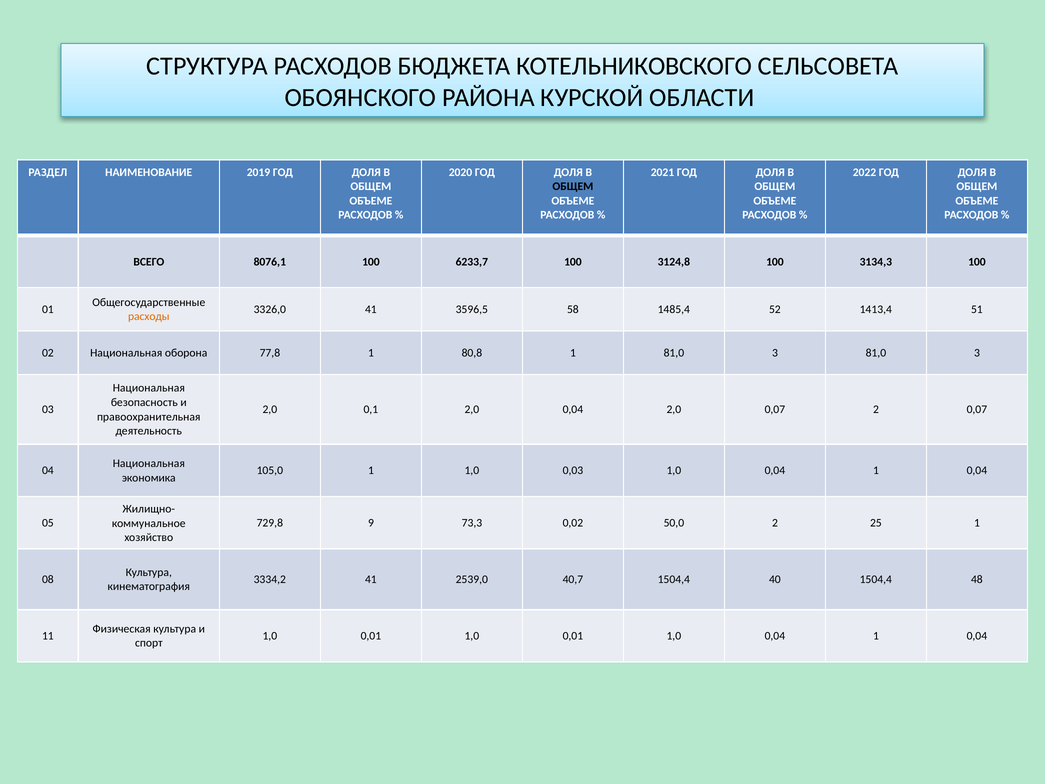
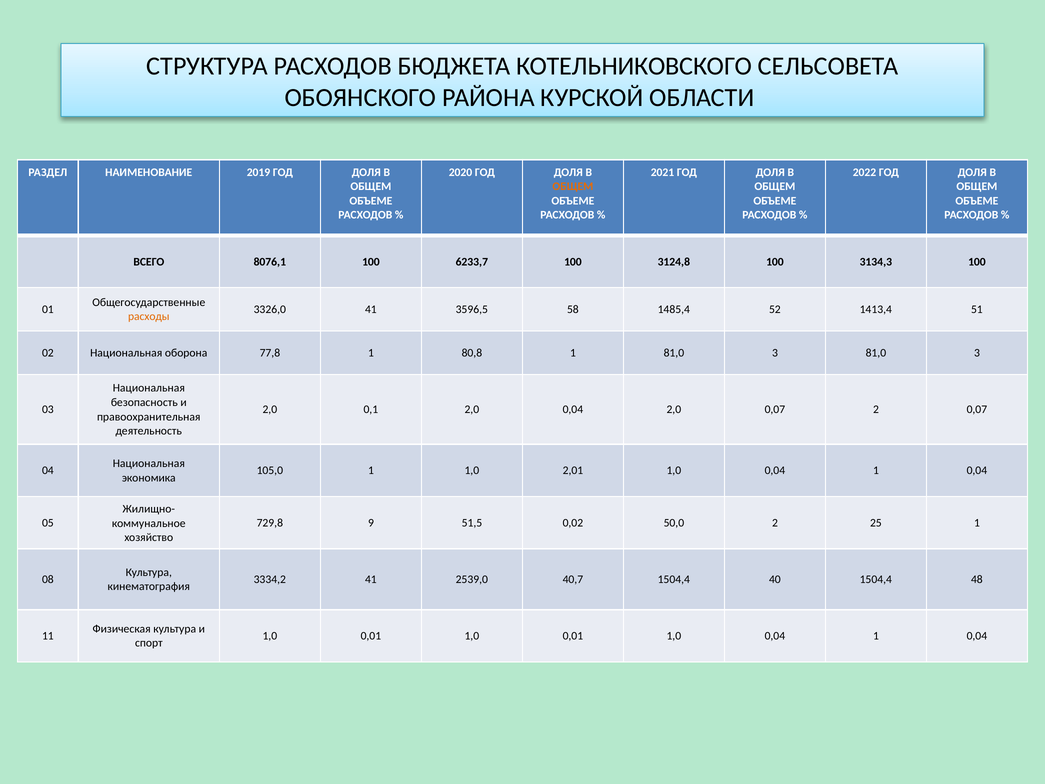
ОБЩЕМ colour: black -> orange (573, 186)
0,03: 0,03 -> 2,01 (573, 470)
73,3: 73,3 -> 51,5 (472, 523)
